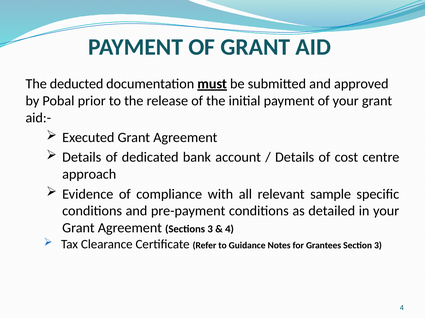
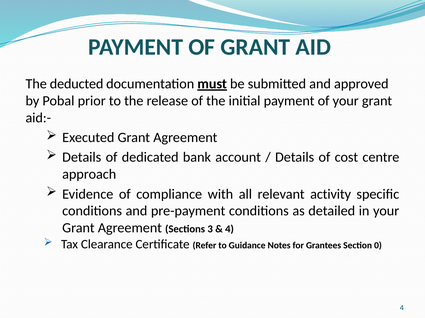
sample: sample -> activity (331, 194)
Section 3: 3 -> 0 (378, 246)
